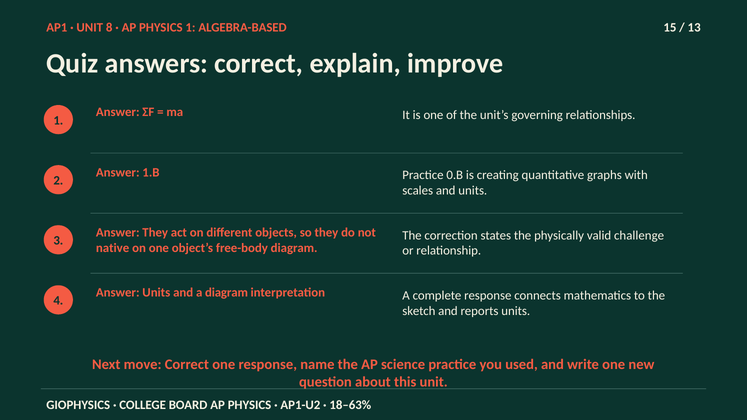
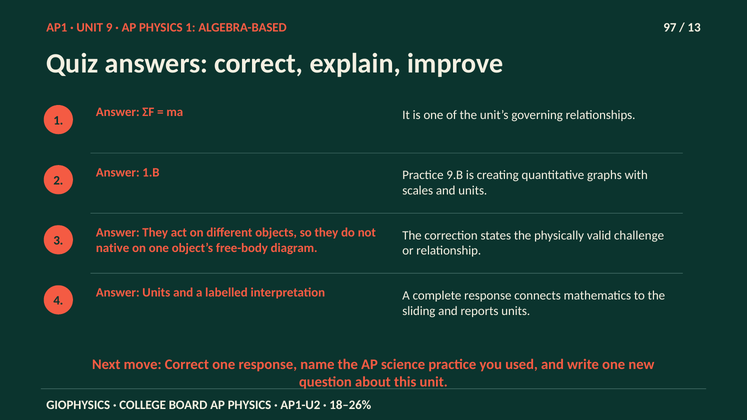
8: 8 -> 9 (109, 28)
15: 15 -> 97 (670, 28)
0.B: 0.B -> 9.B (455, 175)
a diagram: diagram -> labelled (226, 293)
sketch: sketch -> sliding (419, 311)
18–63%: 18–63% -> 18–26% (350, 405)
